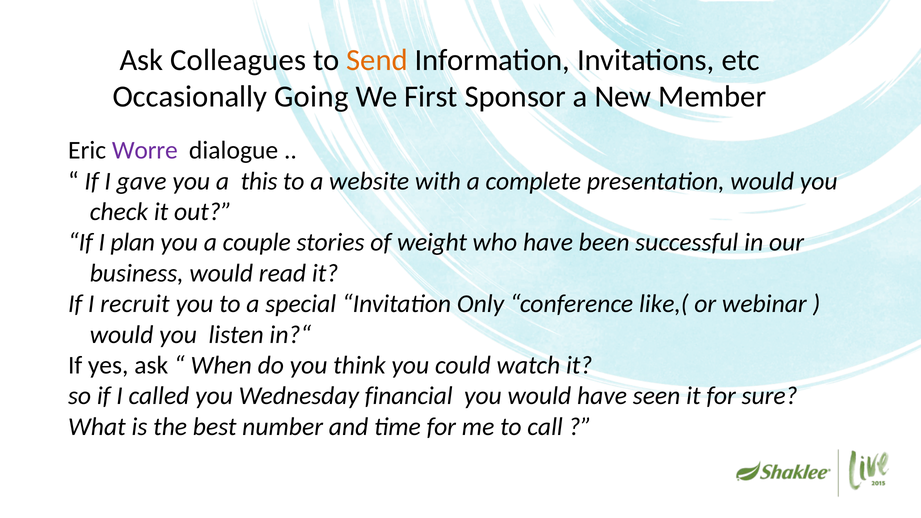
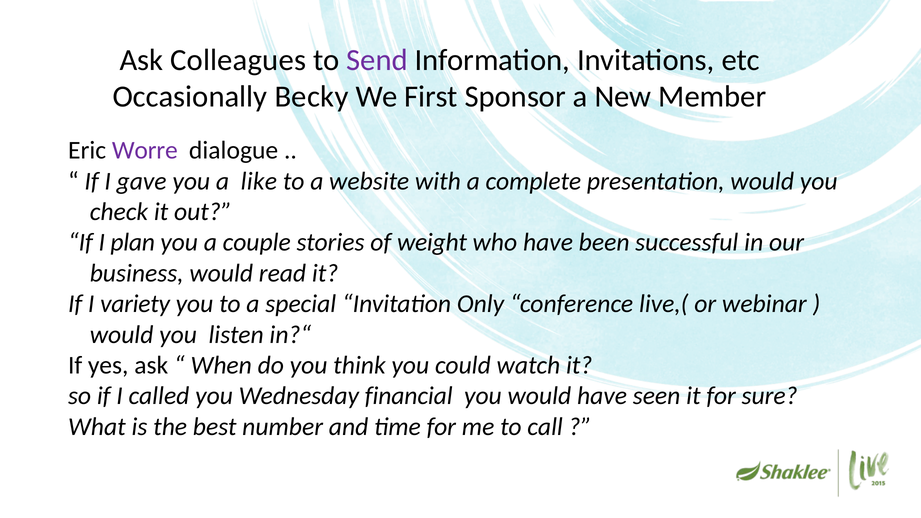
Send colour: orange -> purple (377, 60)
Going: Going -> Becky (311, 97)
this: this -> like (259, 181)
recruit: recruit -> variety (135, 304)
like,(: like,( -> live,( (664, 304)
